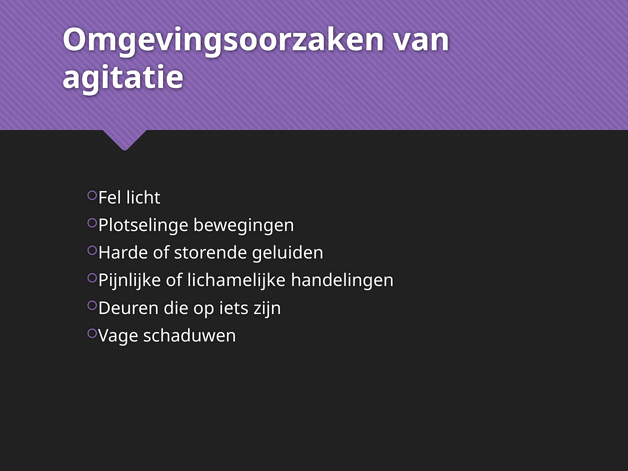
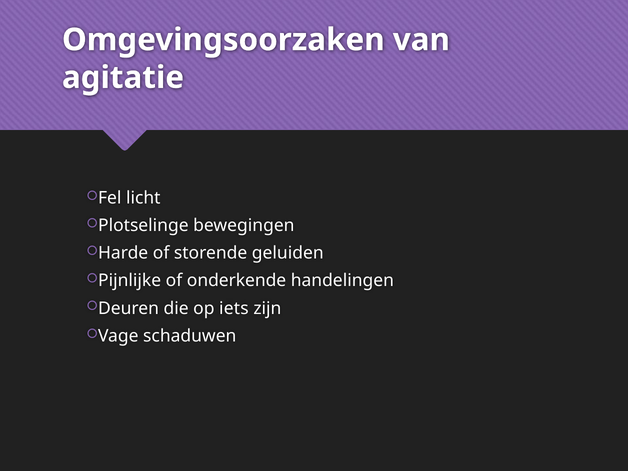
lichamelijke: lichamelijke -> onderkende (237, 281)
